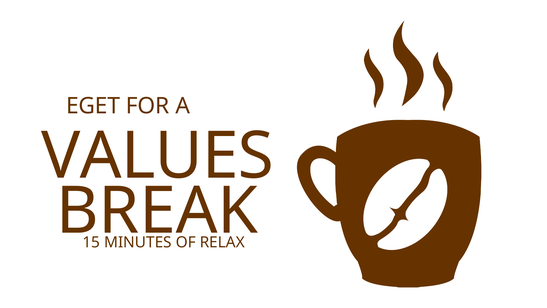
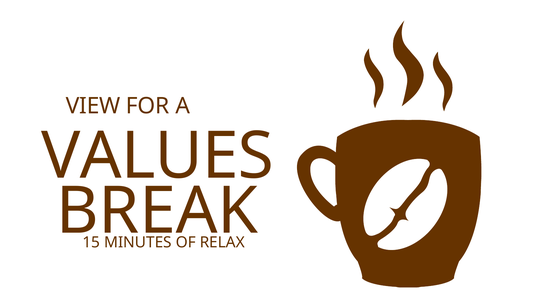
EGET: EGET -> VIEW (93, 106)
